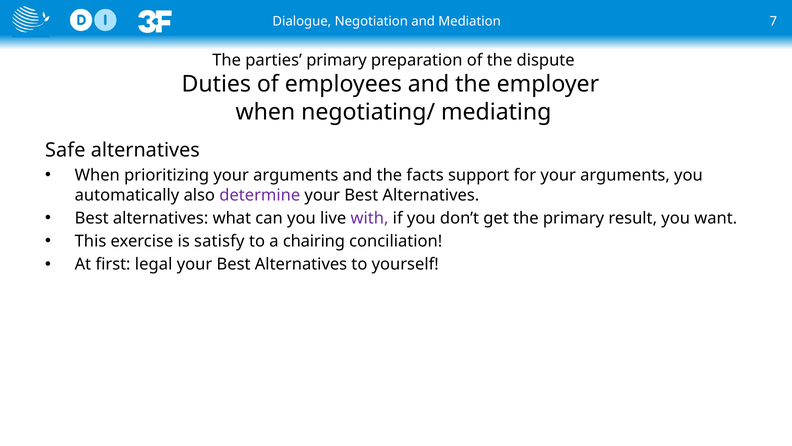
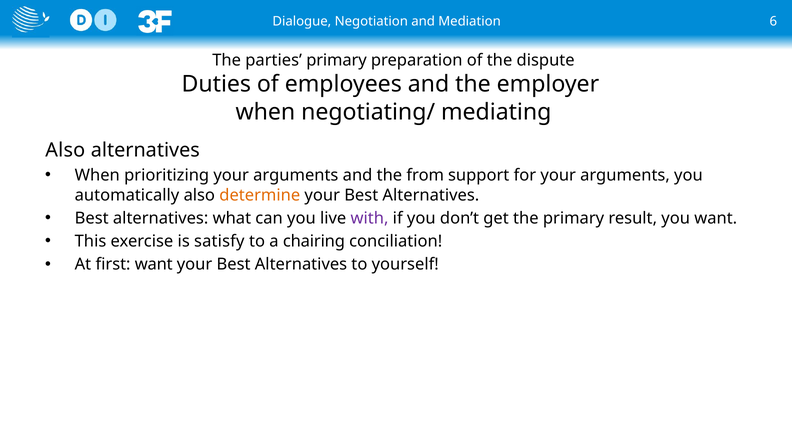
7: 7 -> 6 (773, 22)
Safe: Safe -> Also (65, 150)
facts: facts -> from (425, 175)
determine colour: purple -> orange (260, 195)
first legal: legal -> want (154, 264)
